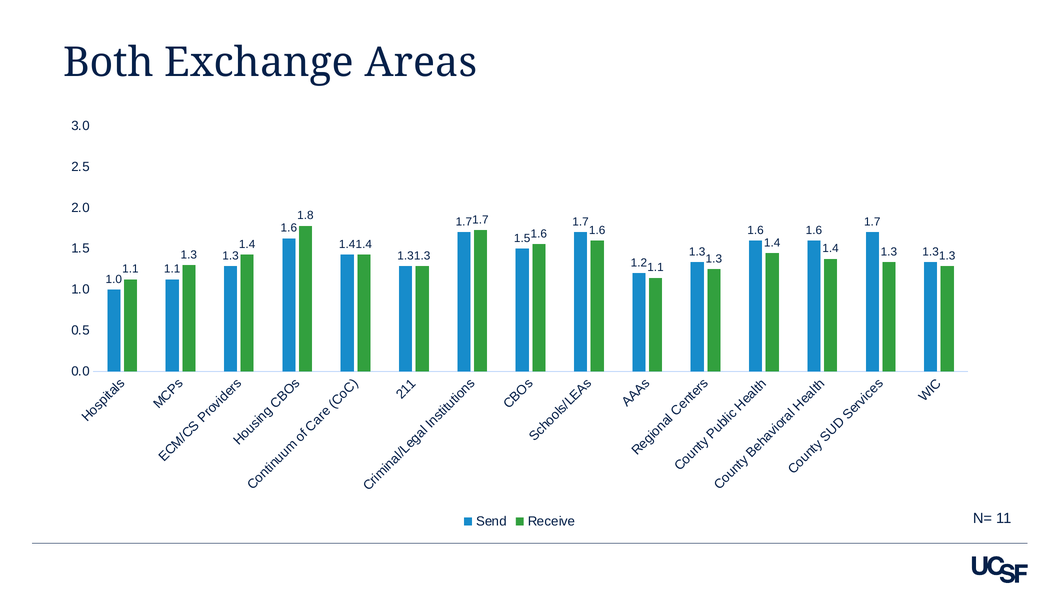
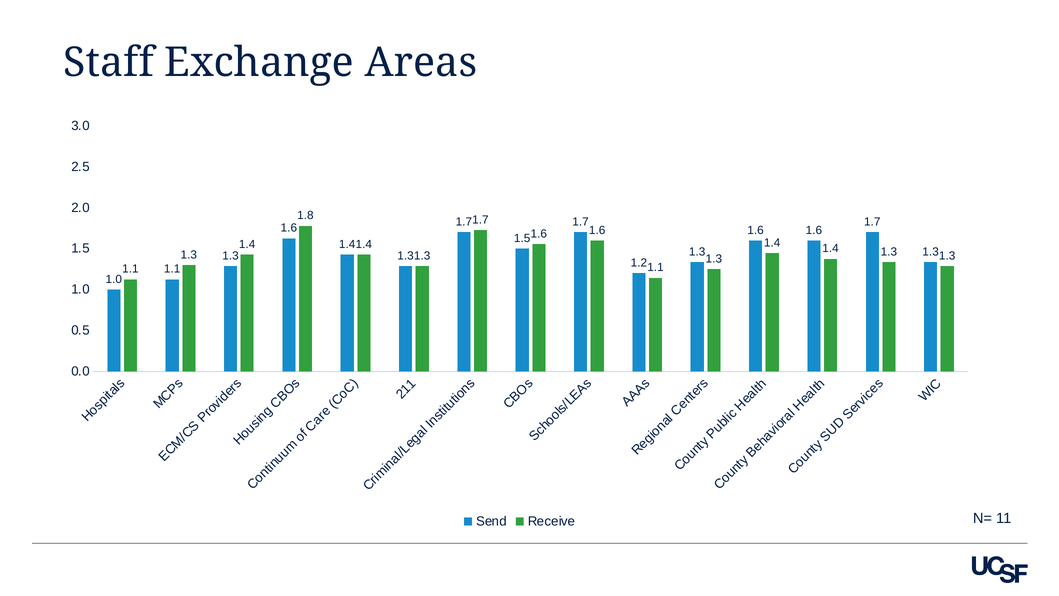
Both: Both -> Staff (108, 63)
